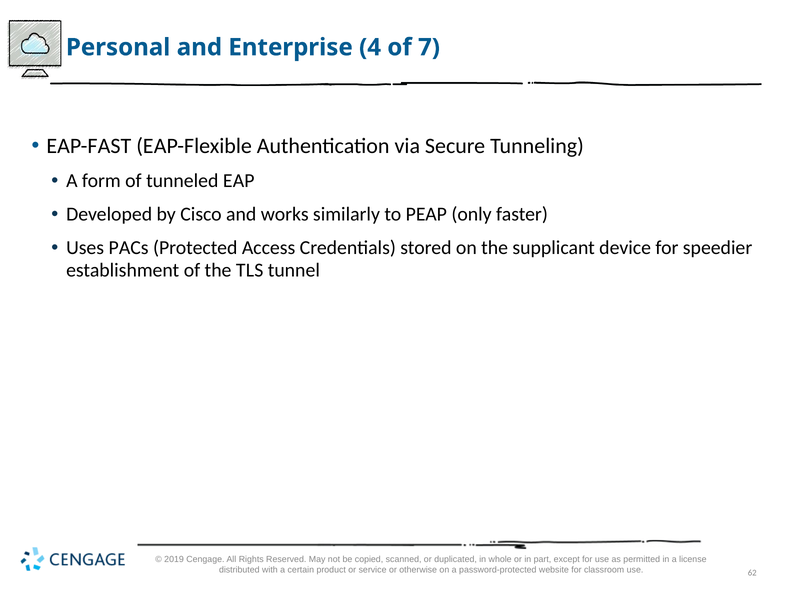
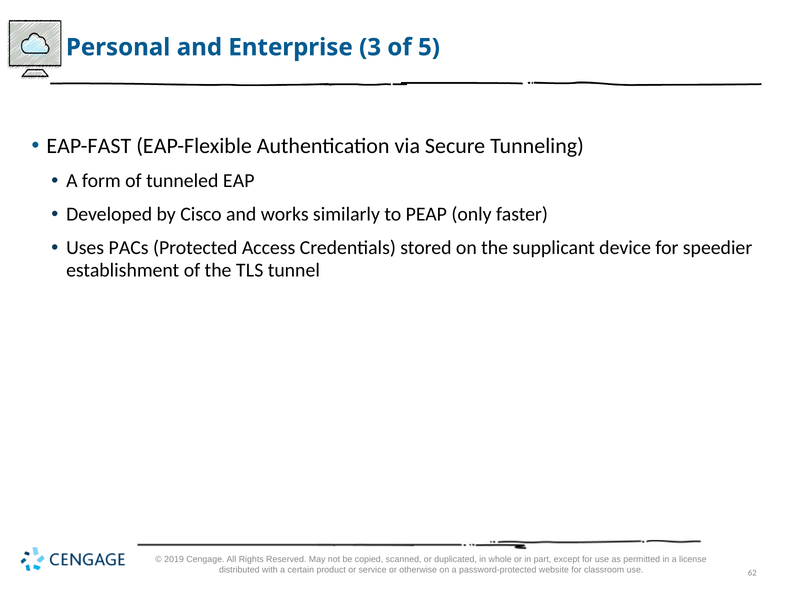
4: 4 -> 3 (370, 47)
7: 7 -> 5 (429, 47)
